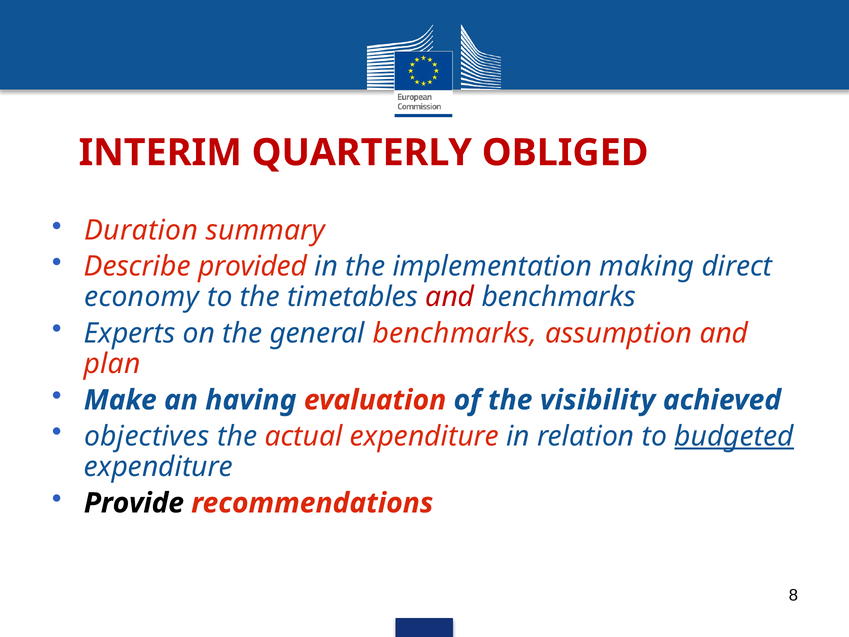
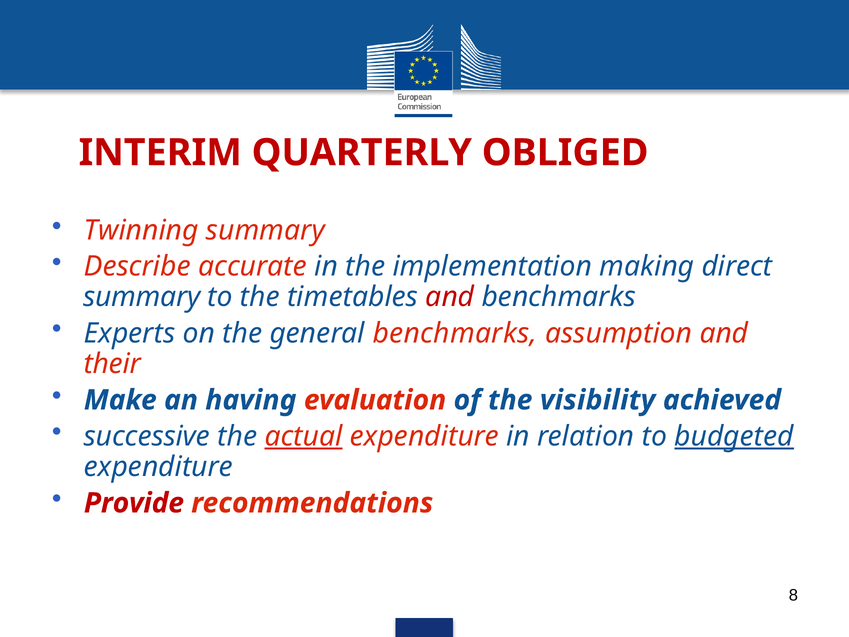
Duration: Duration -> Twinning (141, 230)
provided: provided -> accurate (253, 266)
economy: economy -> summary (142, 297)
plan: plan -> their (112, 364)
objectives: objectives -> successive (147, 436)
actual underline: none -> present (304, 436)
Provide colour: black -> red (134, 503)
